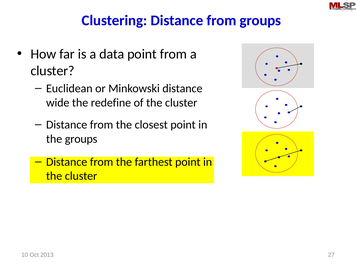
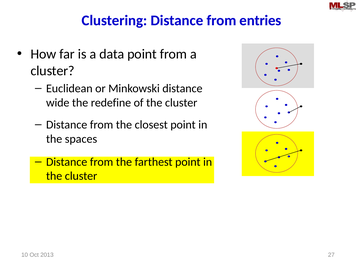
from groups: groups -> entries (260, 21)
the groups: groups -> spaces (81, 139)
